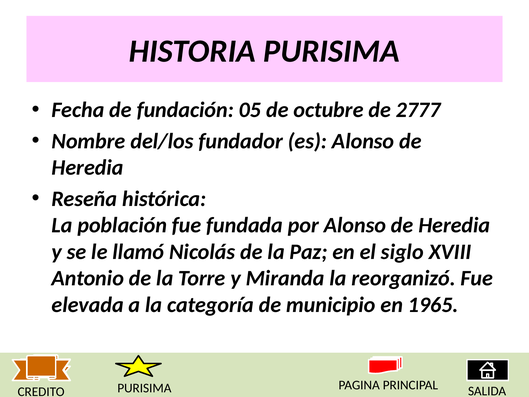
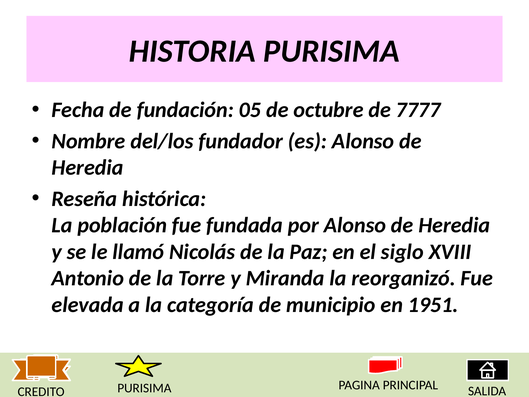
2777: 2777 -> 7777 (418, 110)
1965: 1965 -> 1951 (433, 305)
